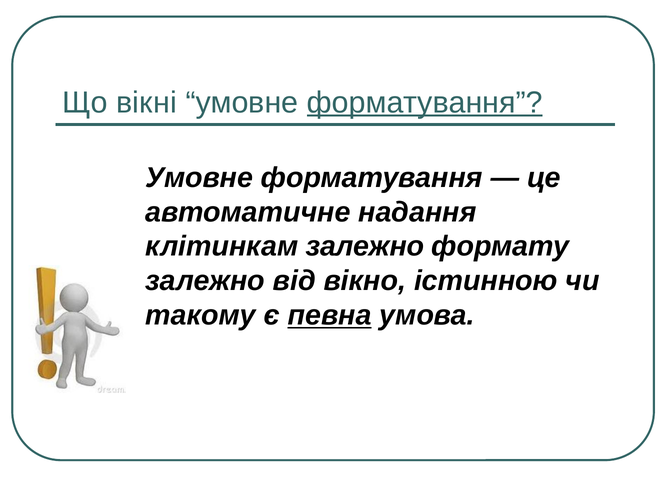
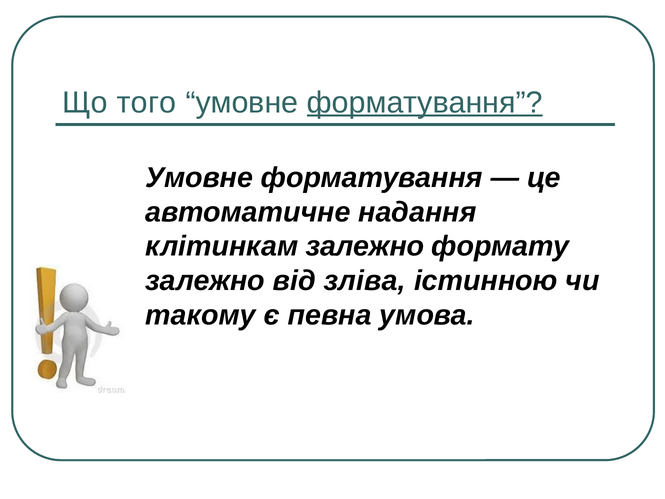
вікні: вікні -> того (146, 102)
вікно: вікно -> зліва (365, 281)
певна underline: present -> none (330, 315)
